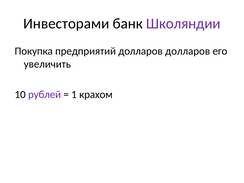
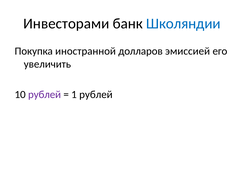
Школяндии colour: purple -> blue (183, 24)
предприятий: предприятий -> иностранной (86, 51)
долларов долларов: долларов -> эмиссией (188, 51)
1 крахом: крахом -> рублей (96, 95)
